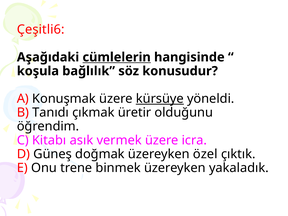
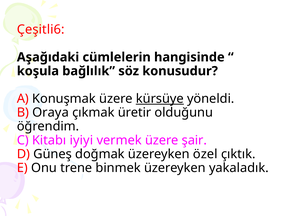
cümlelerin underline: present -> none (117, 57)
Tanıdı: Tanıdı -> Oraya (51, 113)
asık: asık -> iyiyi (81, 140)
icra: icra -> şair (194, 140)
